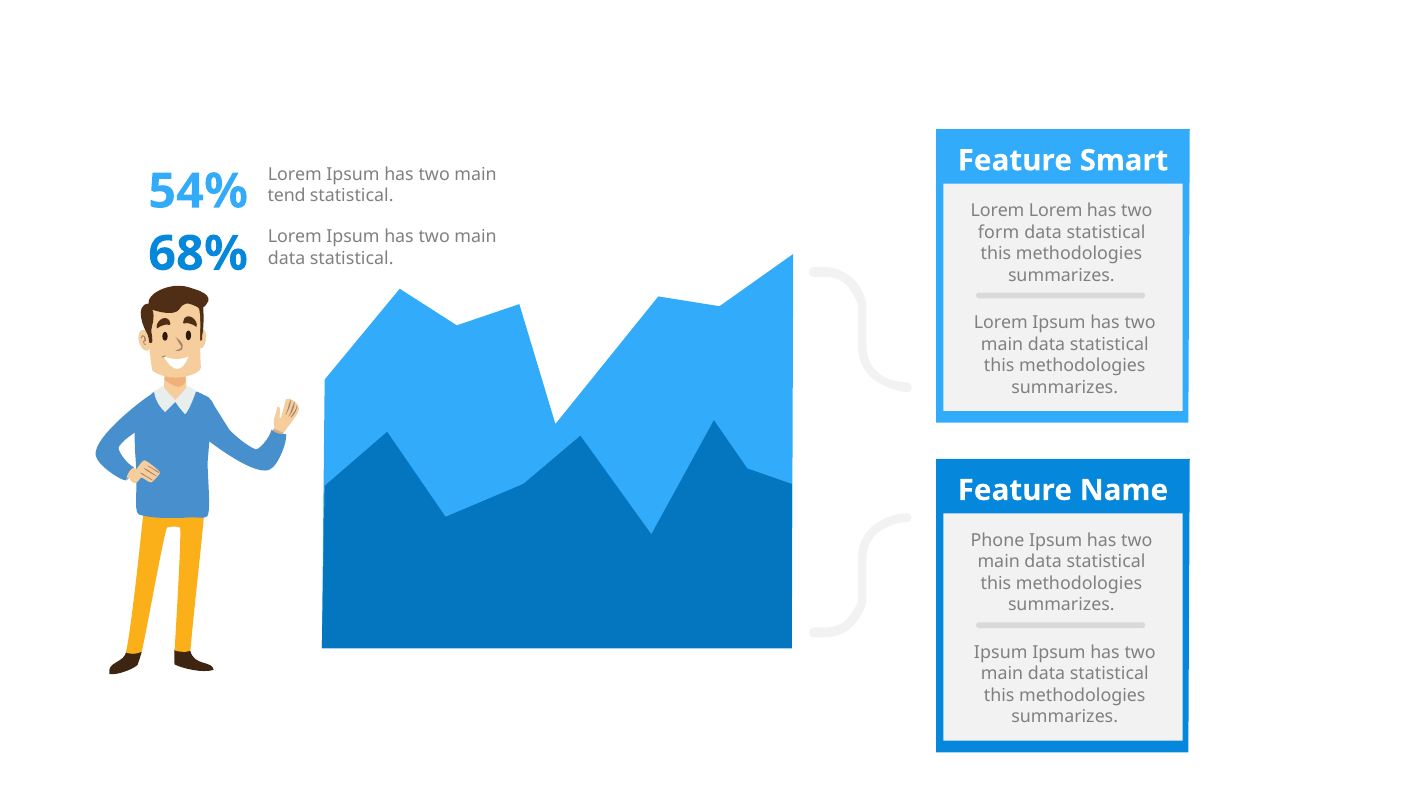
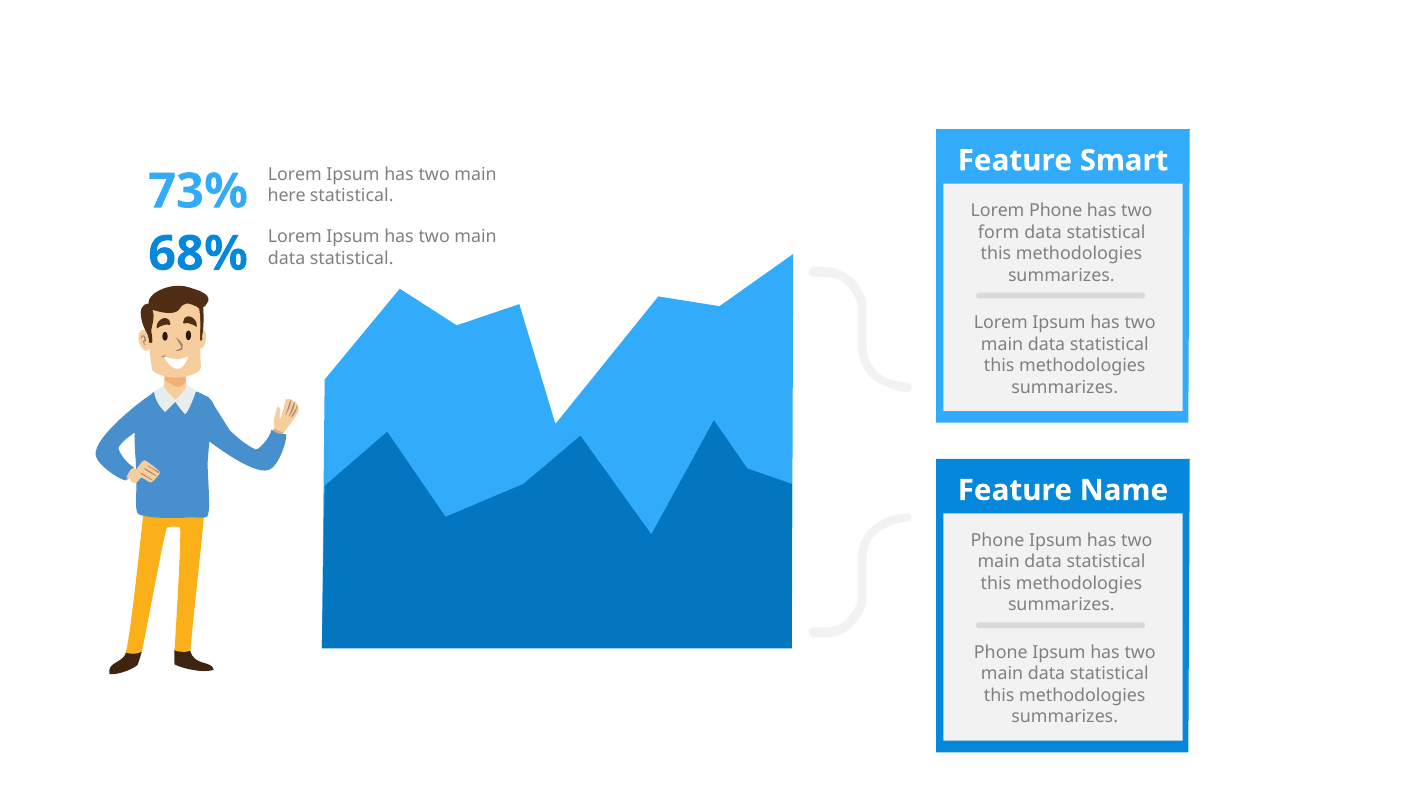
54%: 54% -> 73% (198, 191)
tend: tend -> here (287, 196)
Lorem Lorem: Lorem -> Phone (1056, 211)
Ipsum: Ipsum -> Phone (1001, 653)
